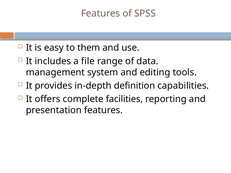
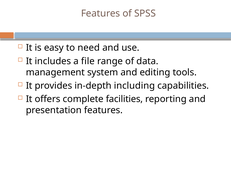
them: them -> need (89, 48)
definition: definition -> including (134, 86)
